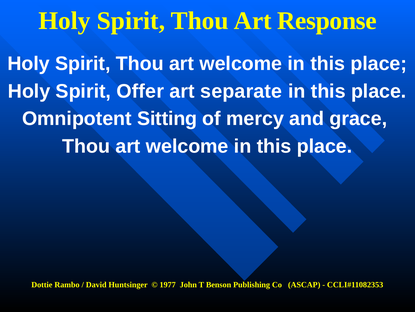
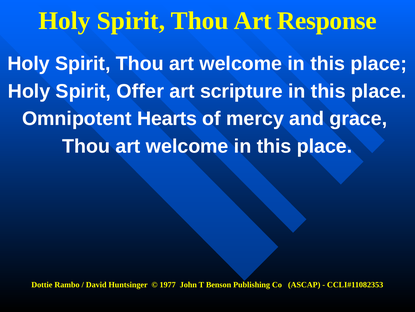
separate: separate -> scripture (241, 91)
Sitting: Sitting -> Hearts (167, 118)
